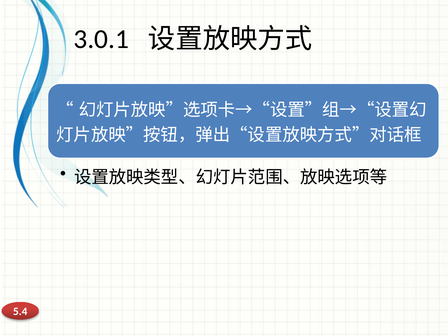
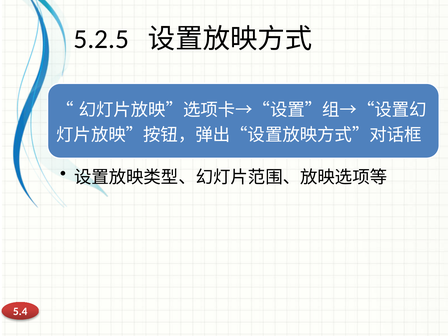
3.0.1: 3.0.1 -> 5.2.5 (101, 39)
